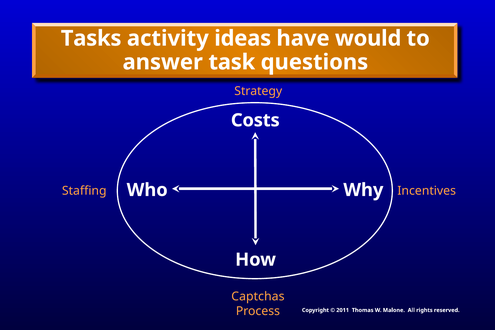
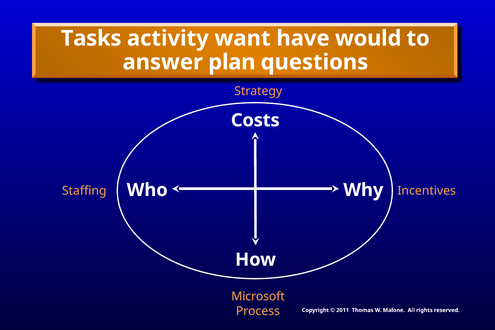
ideas: ideas -> want (243, 38)
task: task -> plan (232, 62)
Captchas: Captchas -> Microsoft (258, 296)
